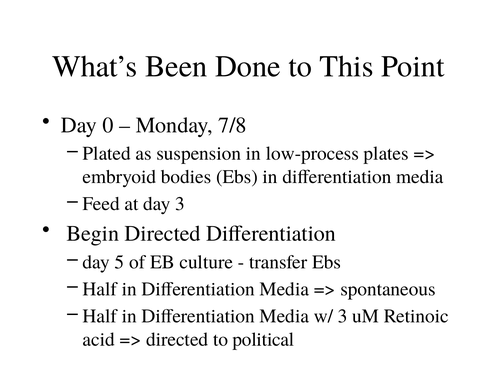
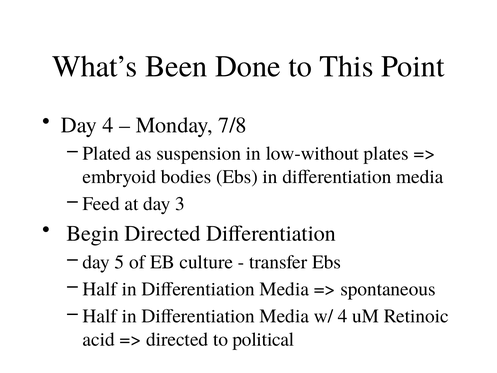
Day 0: 0 -> 4 (108, 125)
low-process: low-process -> low-without (312, 154)
w/ 3: 3 -> 4 (343, 316)
